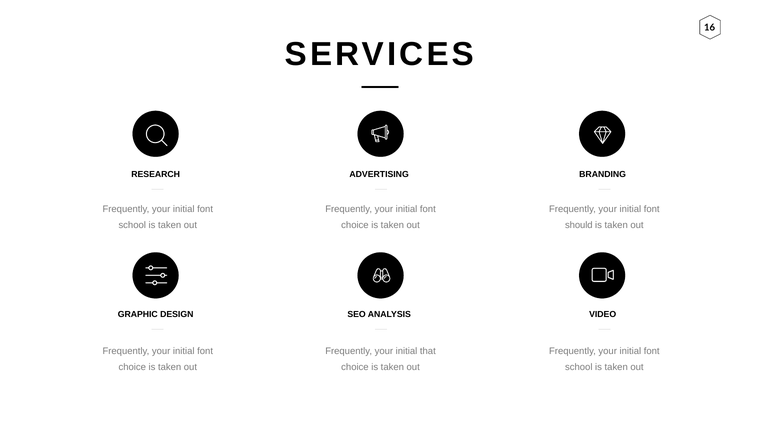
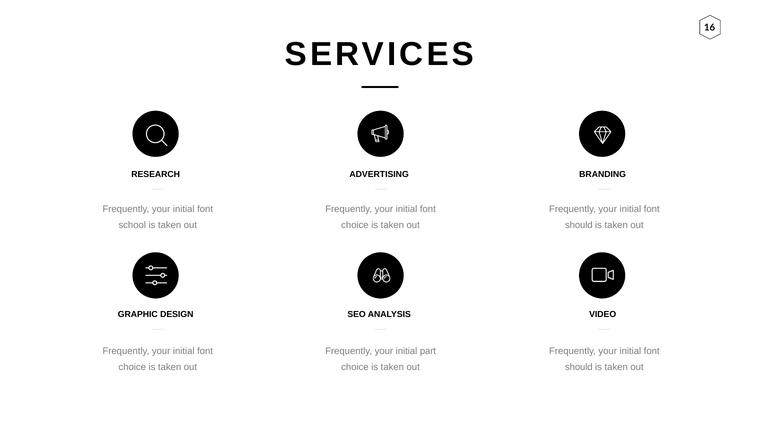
that: that -> part (428, 351)
school: school -> should (579, 367)
